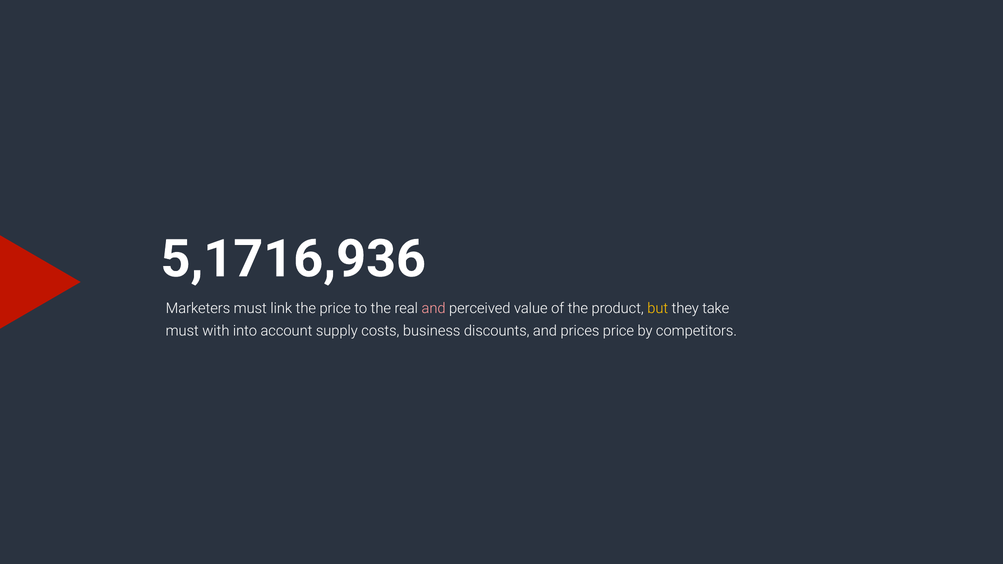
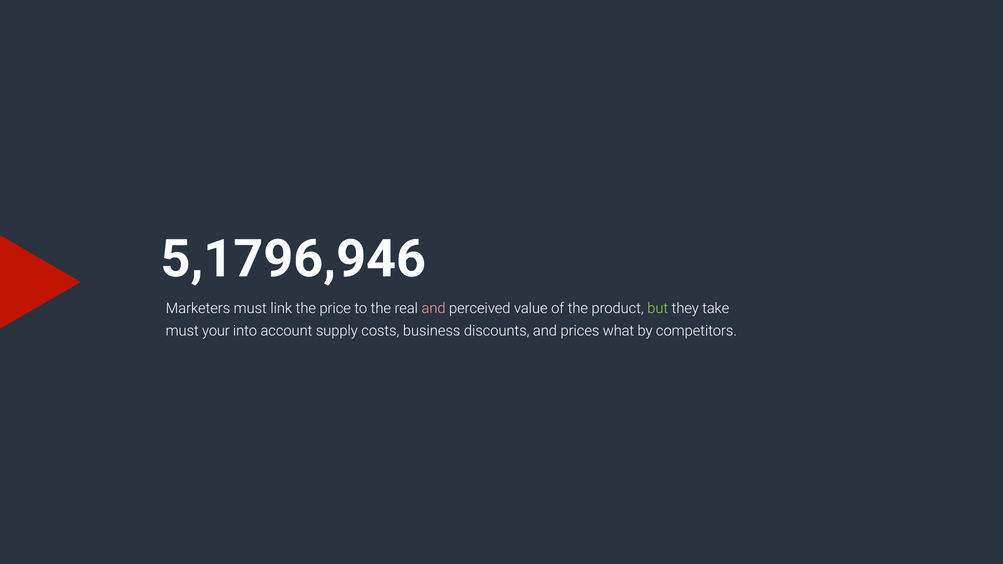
5,1716,936: 5,1716,936 -> 5,1796,946 (293, 259)
but colour: yellow -> light green (658, 309)
with: with -> your (216, 331)
prices price: price -> what (618, 331)
